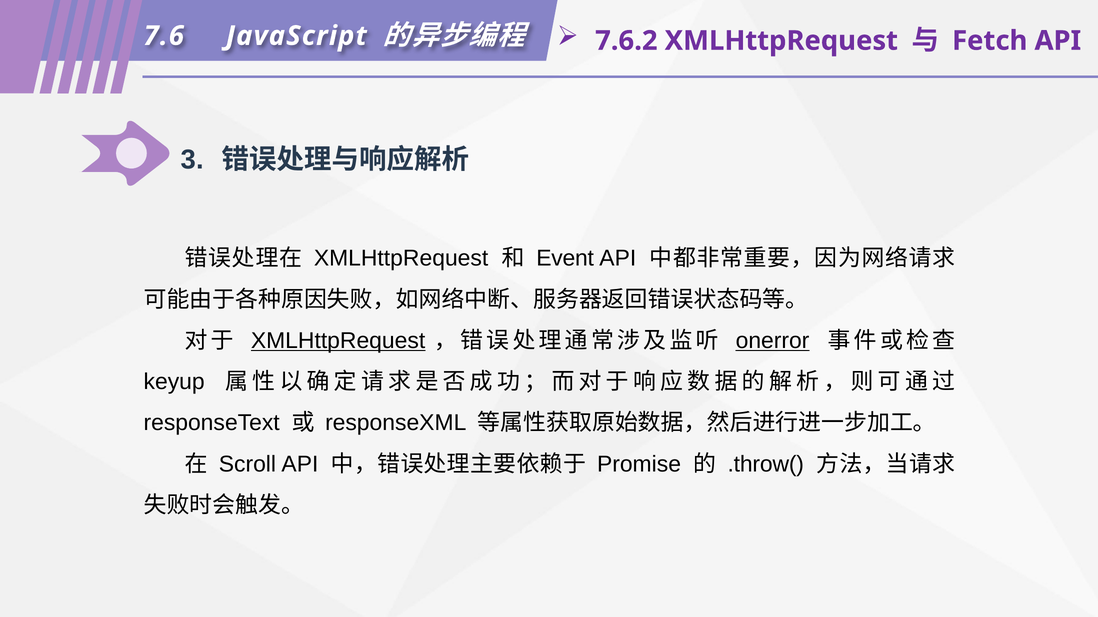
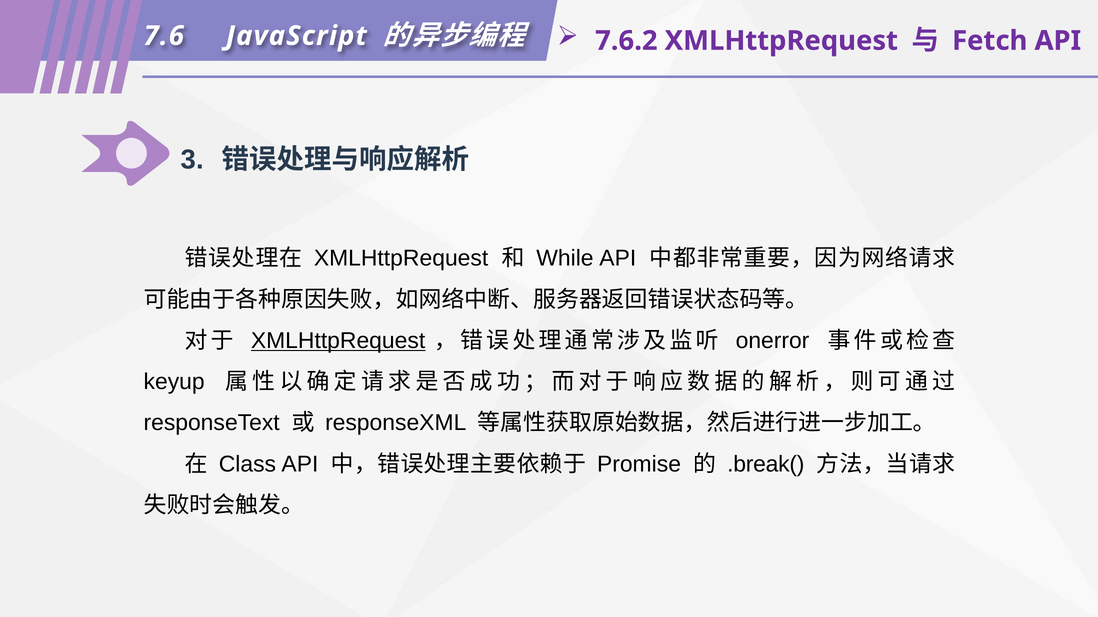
Event: Event -> While (565, 259)
onerror underline: present -> none (773, 341)
Scroll: Scroll -> Class (247, 464)
.throw(: .throw( -> .break( (766, 464)
